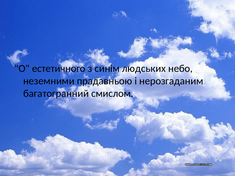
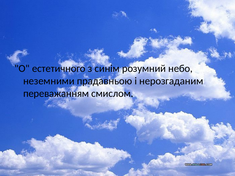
людських: людських -> розумний (144, 69)
багатогранний: багатогранний -> переважанням (56, 94)
